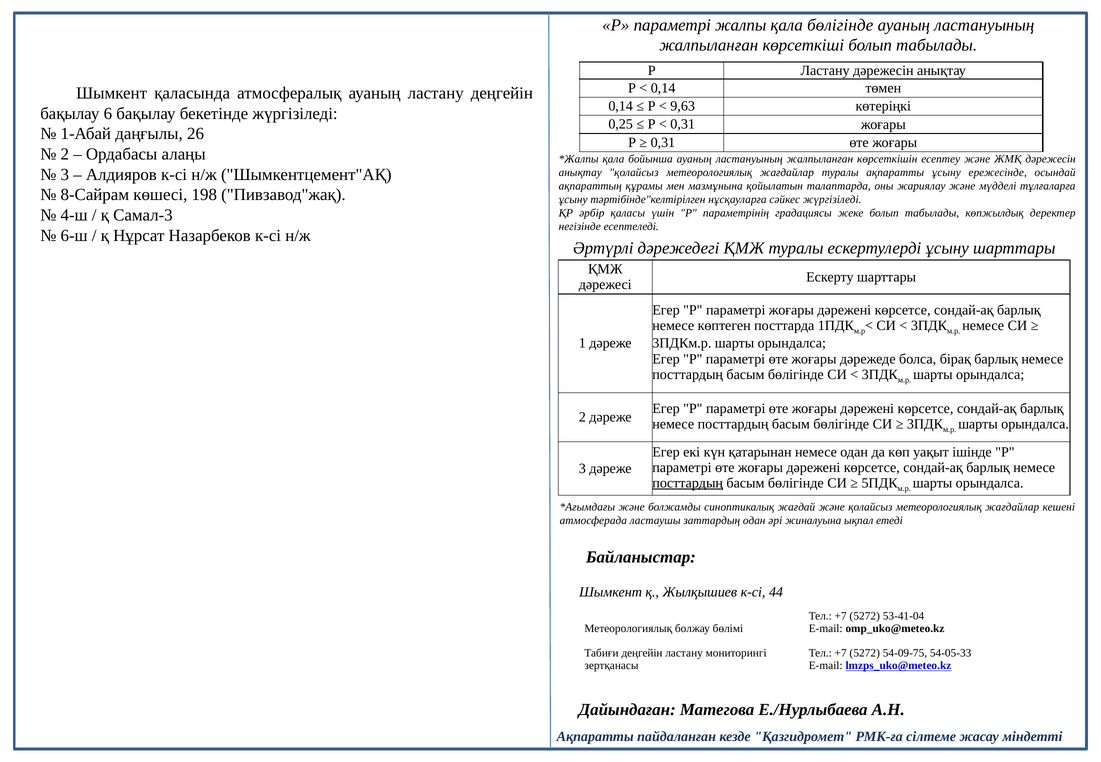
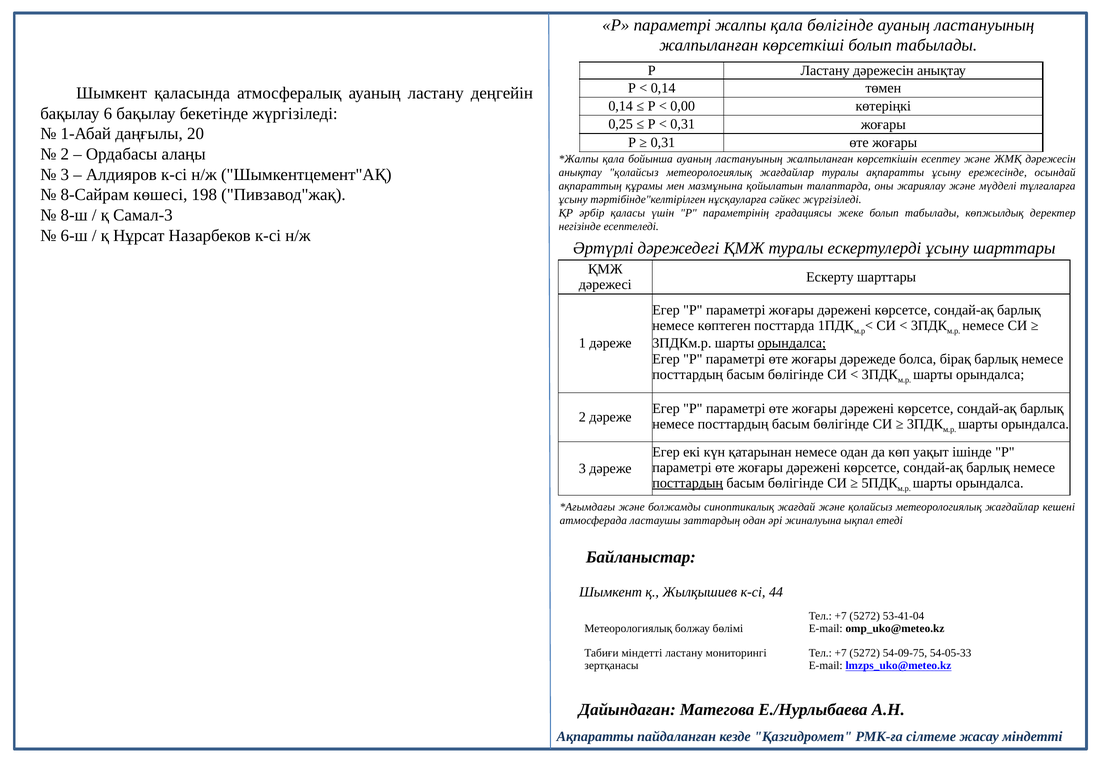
9,63: 9,63 -> 0,00 (683, 106)
26: 26 -> 20 (196, 134)
4-ш: 4-ш -> 8-ш (74, 215)
орындалса underline: none -> present (792, 343)
Табиғи деңгейін: деңгейін -> міндетті (642, 653)
